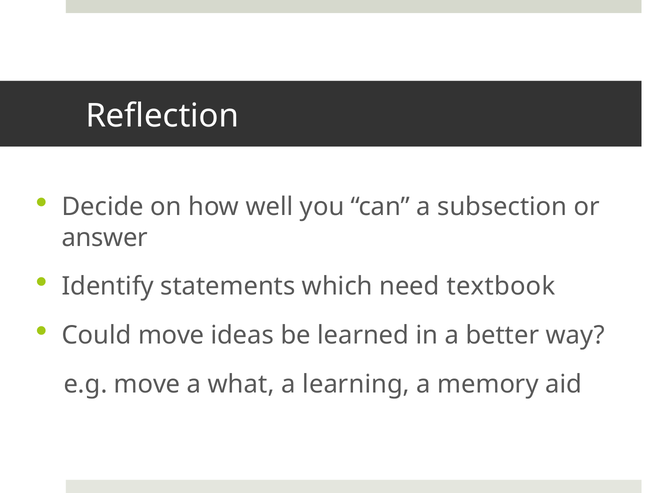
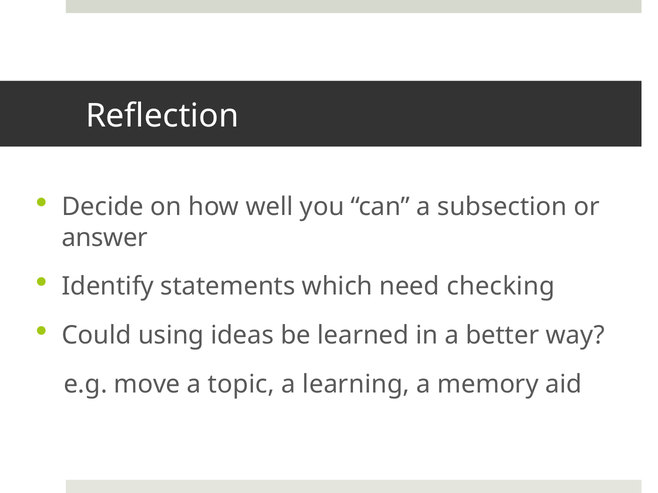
textbook: textbook -> checking (501, 287)
Could move: move -> using (171, 336)
what: what -> topic (241, 385)
